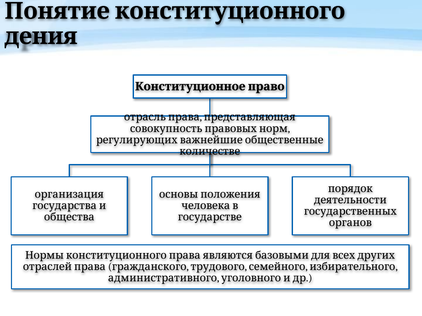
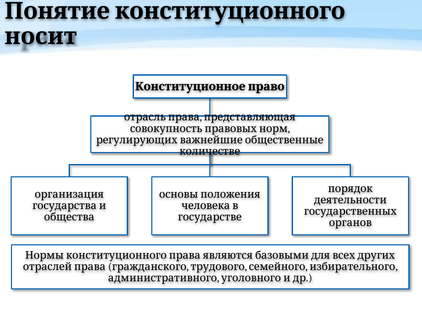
дения: дения -> носит (41, 36)
